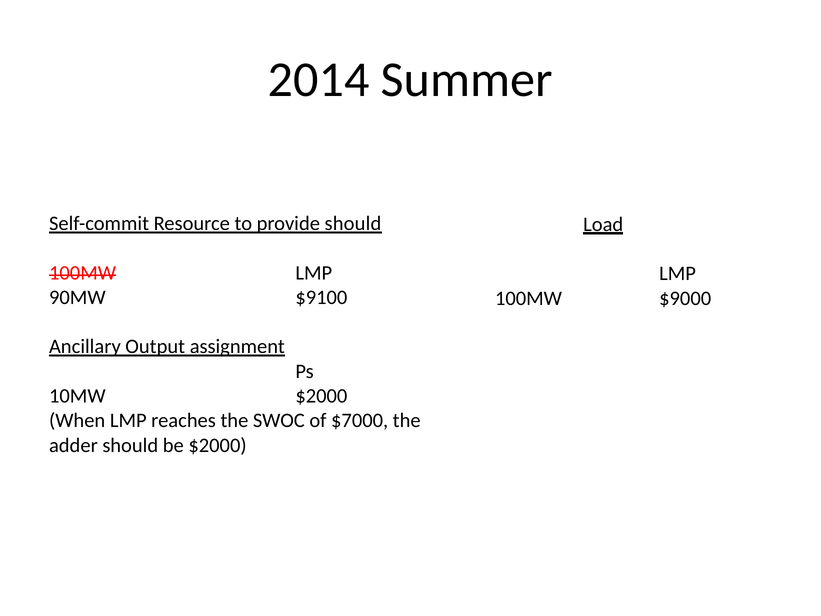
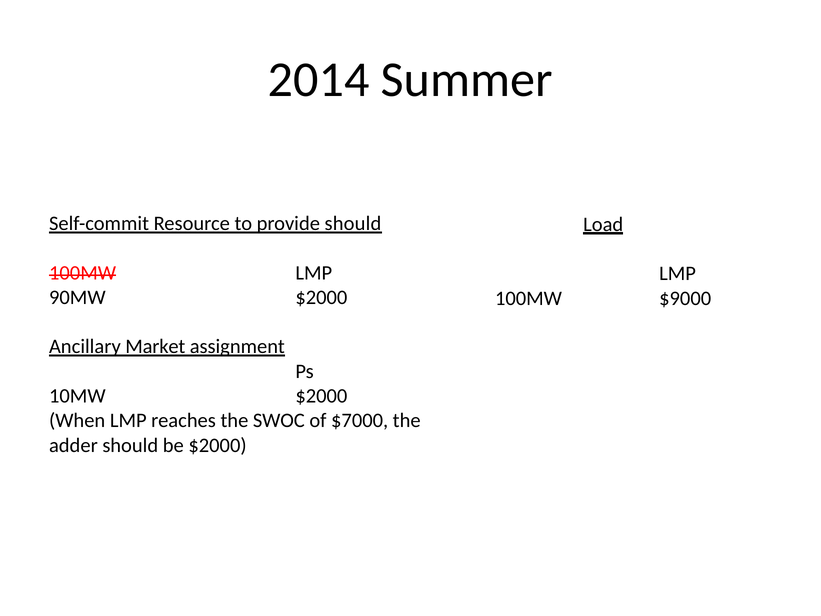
90MW $9100: $9100 -> $2000 (321, 297)
Output: Output -> Market (155, 347)
